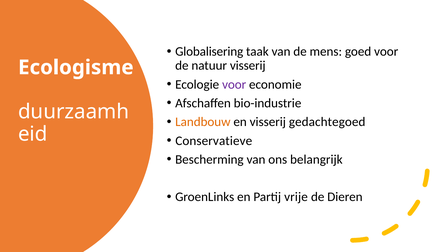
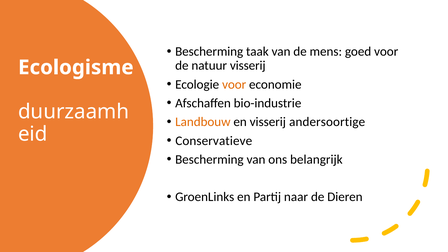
Globalisering: Globalisering -> Bescherming (209, 52)
voor colour: purple -> orange (234, 84)
gedachtegoed: gedachtegoed -> andersoortige (327, 122)
vrije: vrije -> naar (296, 197)
